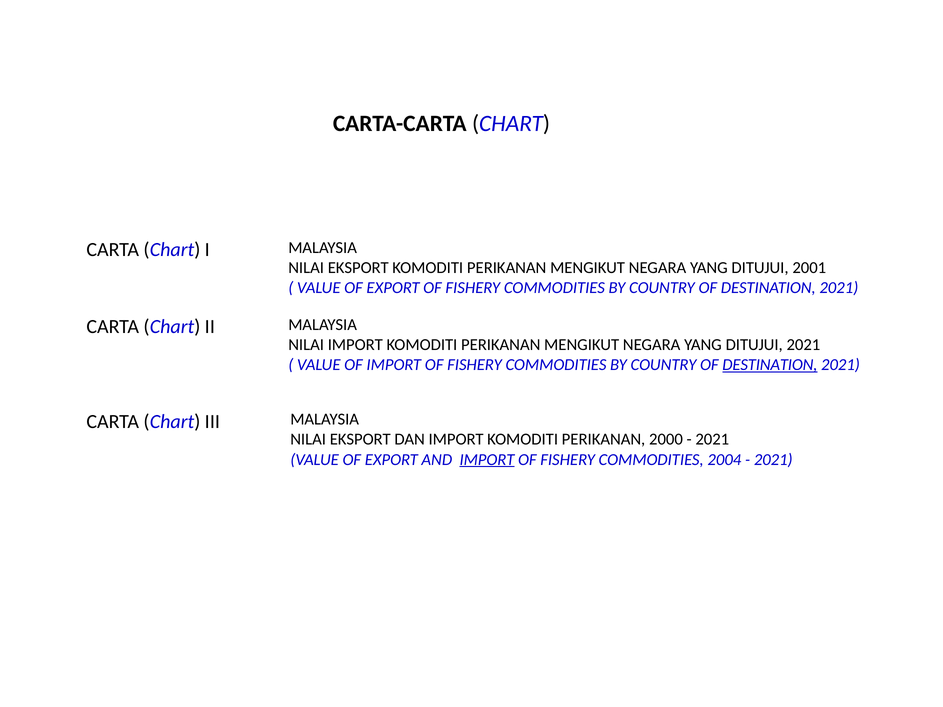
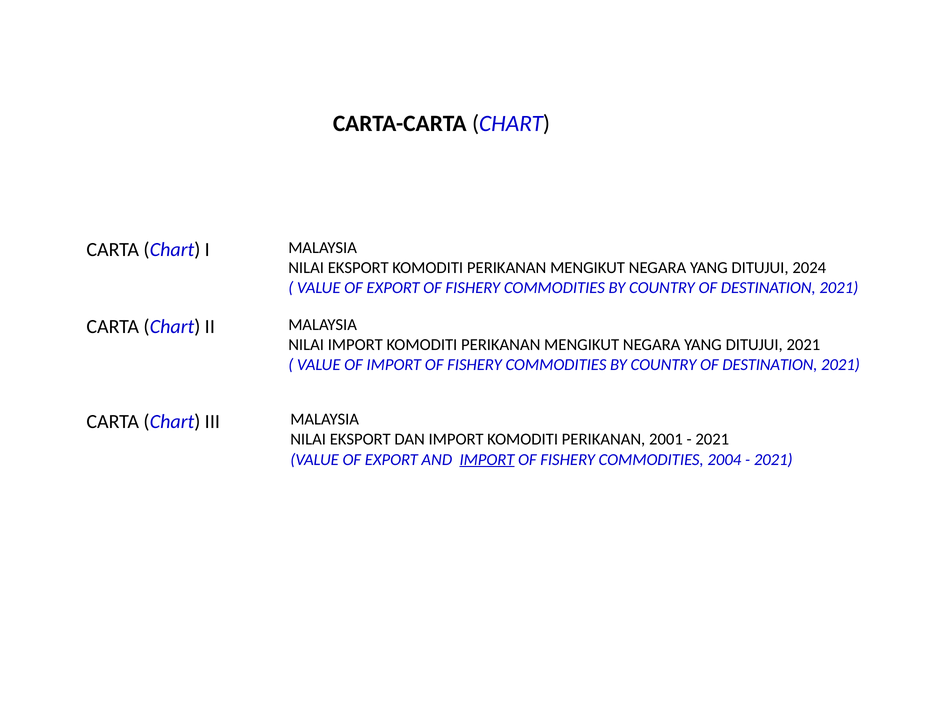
2001: 2001 -> 2024 (809, 268)
DESTINATION underline: present -> none (770, 365)
2000: 2000 -> 2001 (666, 440)
